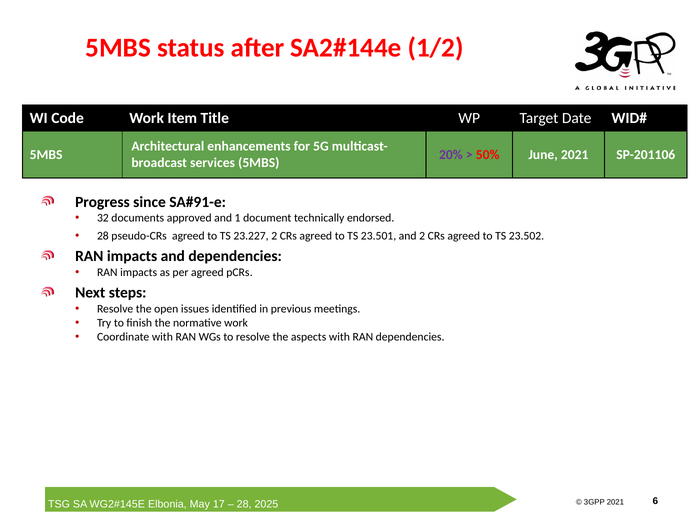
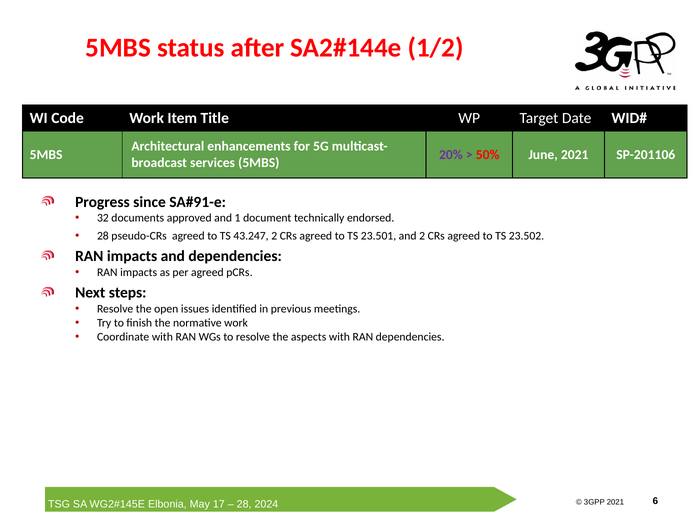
23.227: 23.227 -> 43.247 (251, 236)
2025: 2025 -> 2024 (266, 505)
